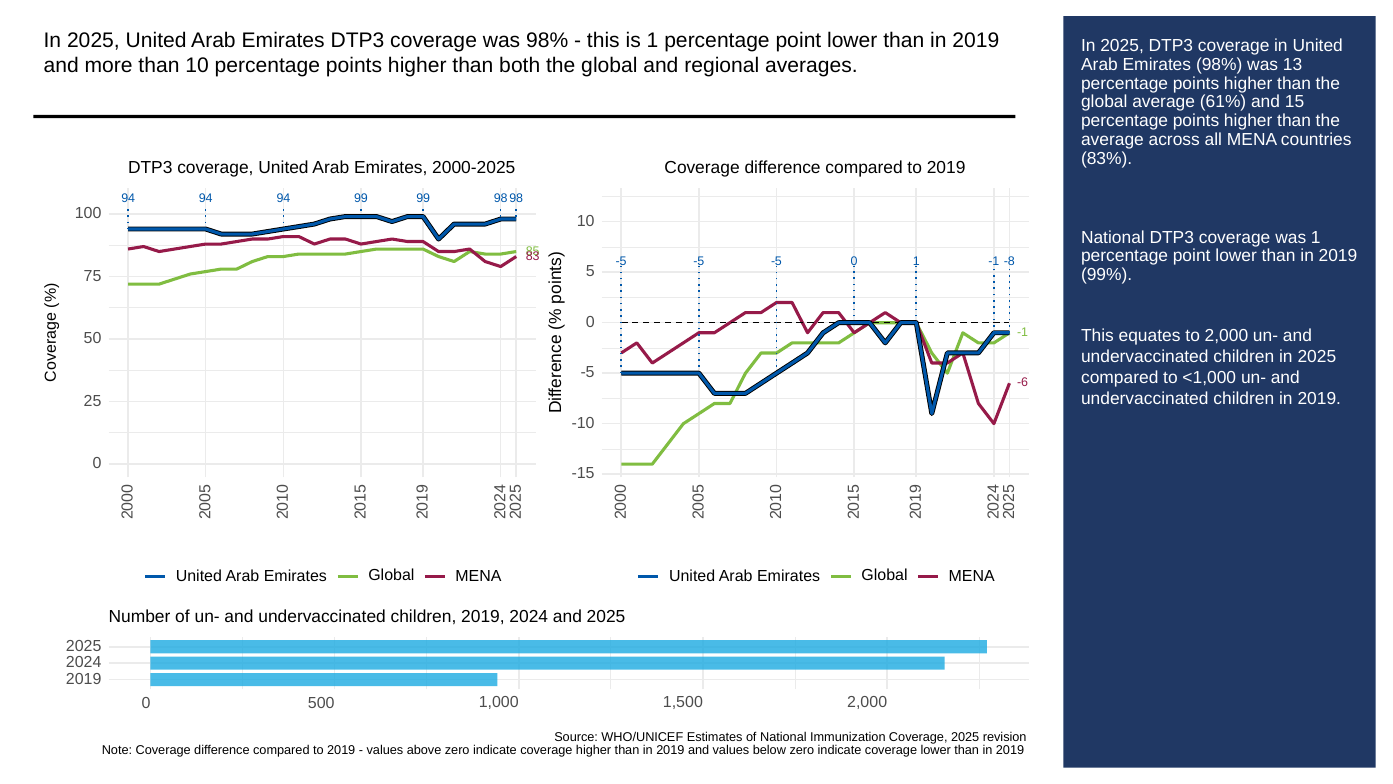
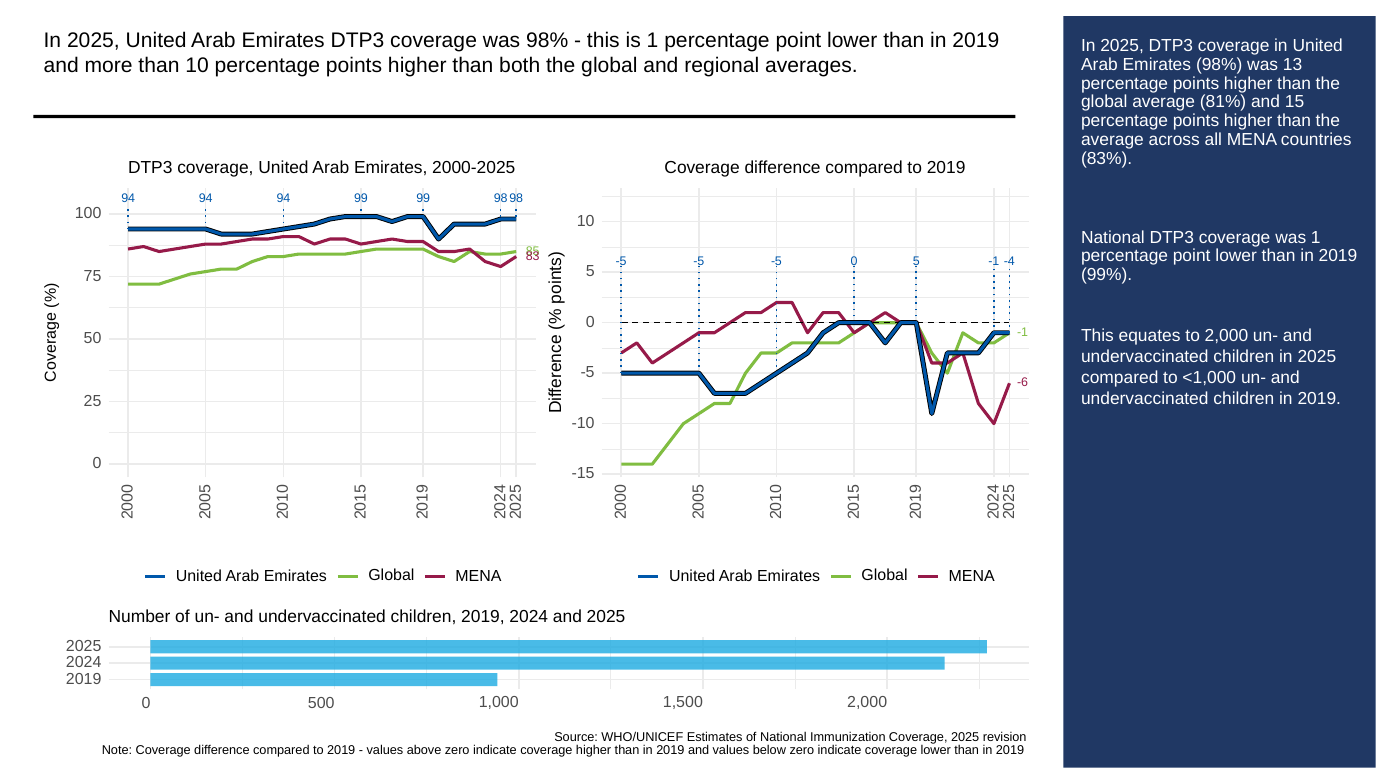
61%: 61% -> 81% (1223, 102)
-5 -5 0 1: 1 -> 5 (916, 261)
-8: -8 -> -4 (1009, 262)
